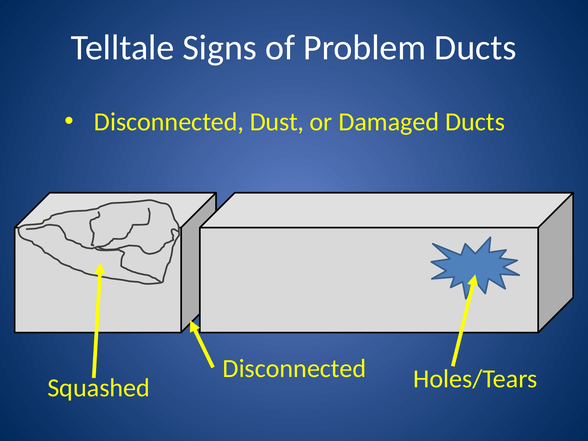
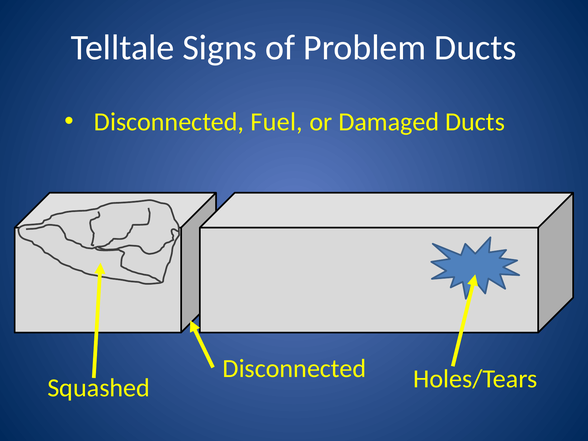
Dust: Dust -> Fuel (277, 122)
